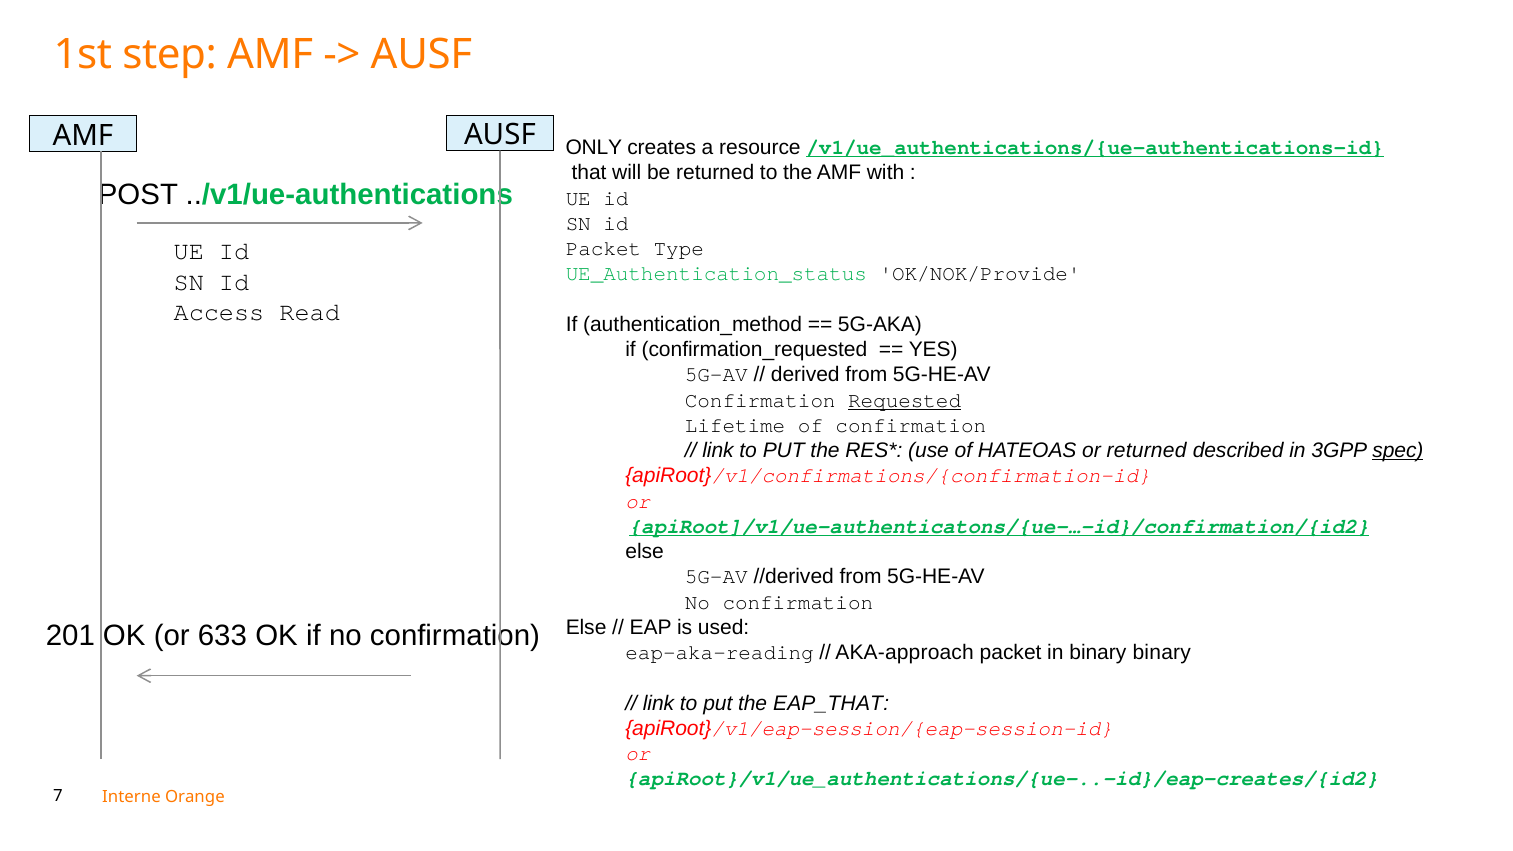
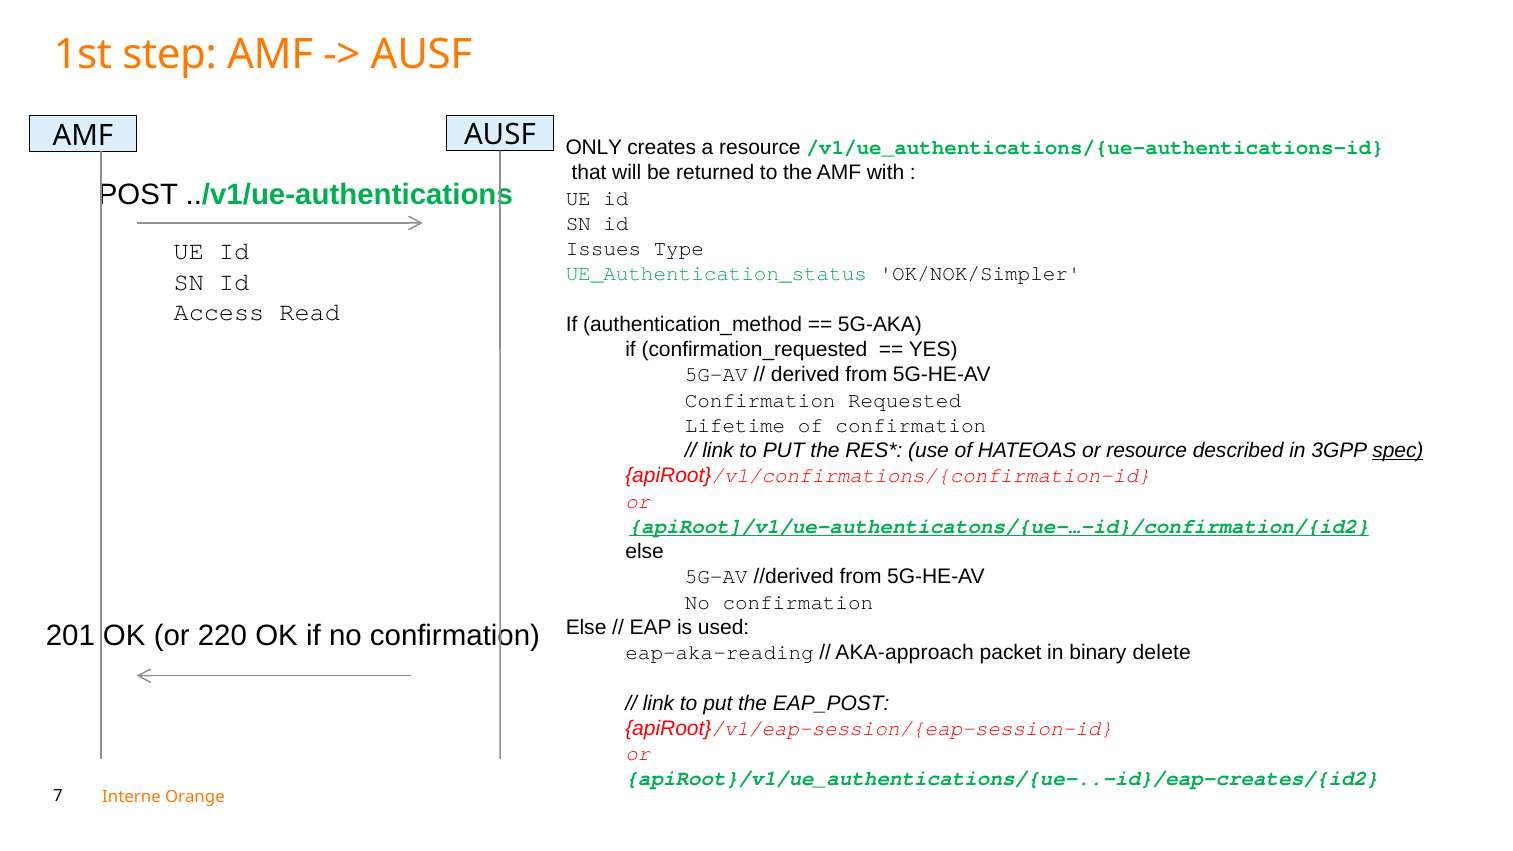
/v1/ue_authentications/{ue-authentications-id underline: present -> none (1095, 148)
Packet: Packet -> Issues (604, 249)
OK/NOK/Provide: OK/NOK/Provide -> OK/NOK/Simpler (980, 274)
Requested underline: present -> none (905, 400)
or returned: returned -> resource (1147, 451)
633: 633 -> 220 (222, 636)
binary binary: binary -> delete (1162, 653)
EAP_THAT: EAP_THAT -> EAP_POST (831, 703)
